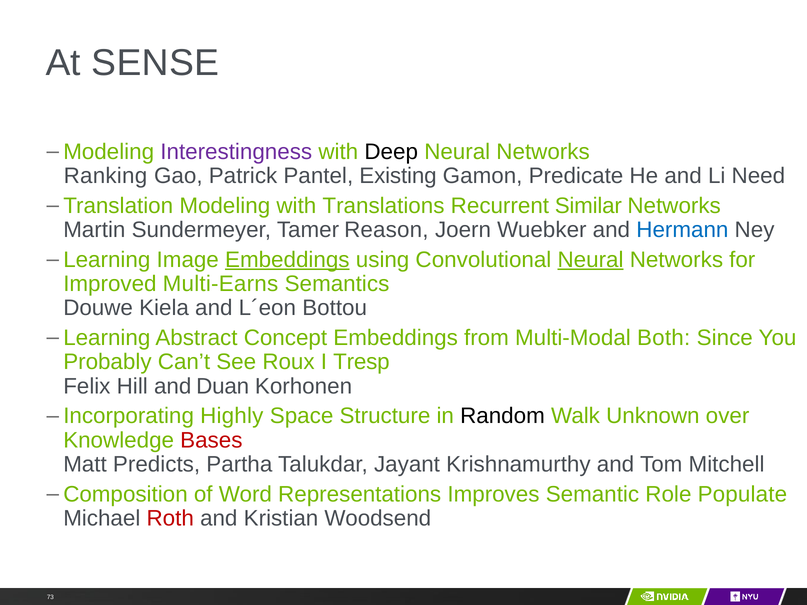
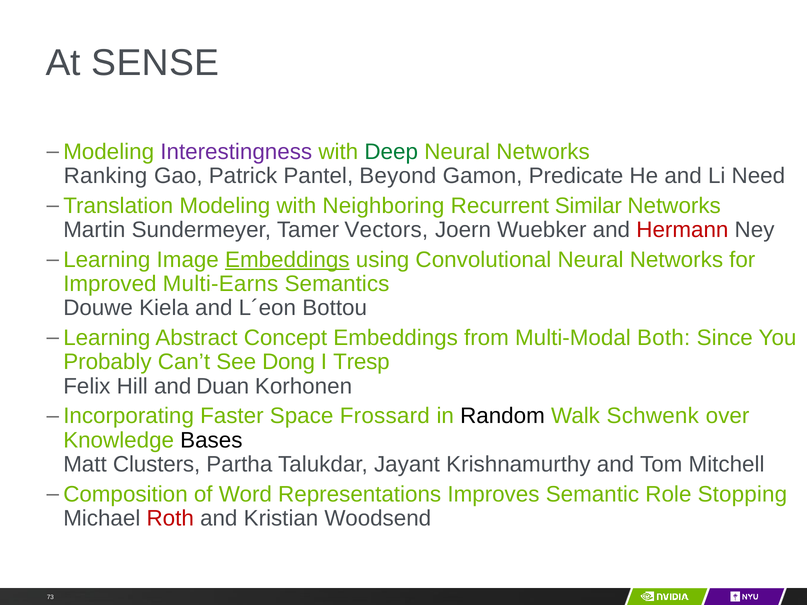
Deep colour: black -> green (391, 152)
Existing: Existing -> Beyond (398, 176)
Translations: Translations -> Neighboring (383, 206)
Reason: Reason -> Vectors (386, 230)
Hermann colour: blue -> red (682, 230)
Neural underline: present -> none (591, 260)
Roux: Roux -> Dong (289, 362)
Highly: Highly -> Faster (232, 416)
Structure: Structure -> Frossard (385, 416)
Unknown: Unknown -> Schwenk (653, 416)
Bases colour: red -> black (211, 440)
Predicts: Predicts -> Clusters (157, 465)
Populate: Populate -> Stopping (742, 494)
